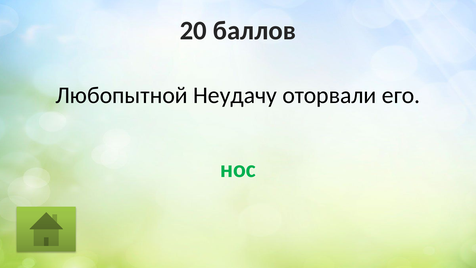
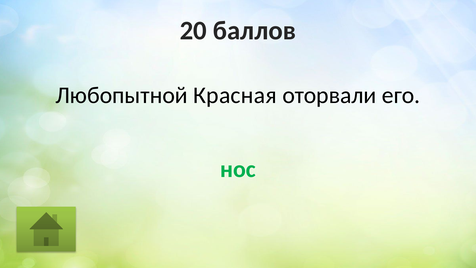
Неудачу: Неудачу -> Красная (235, 95)
